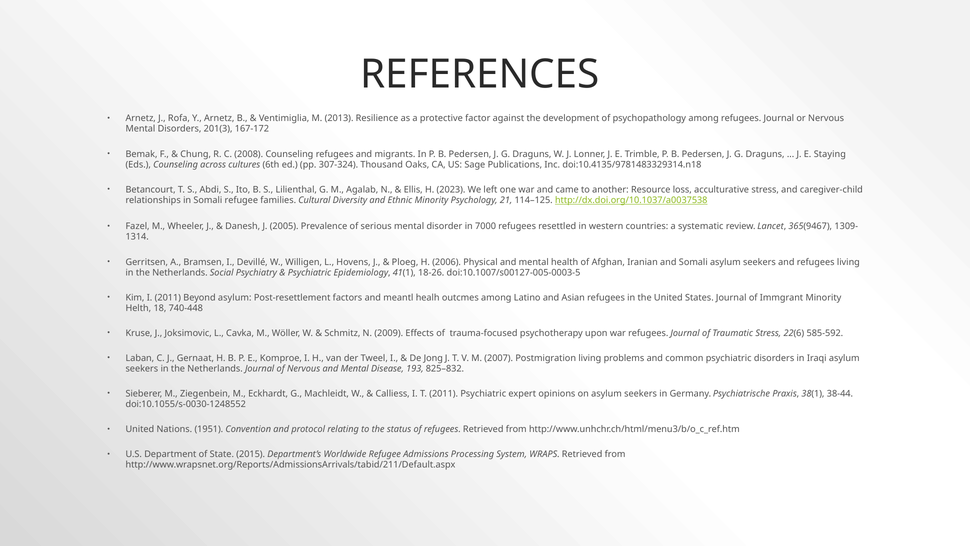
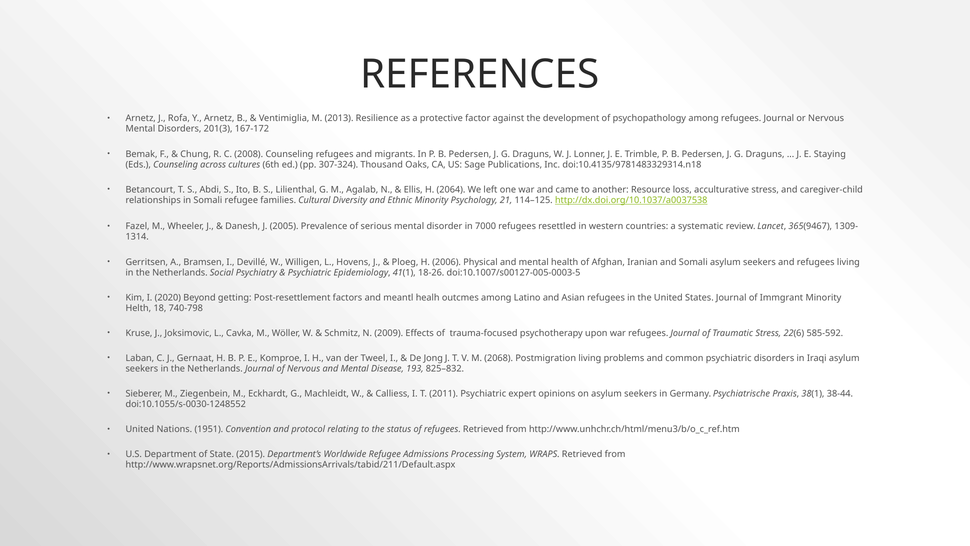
2023: 2023 -> 2064 (451, 189)
I 2011: 2011 -> 2020 (168, 297)
Beyond asylum: asylum -> getting (235, 297)
740-448: 740-448 -> 740-798 (186, 308)
2007: 2007 -> 2068 (499, 358)
